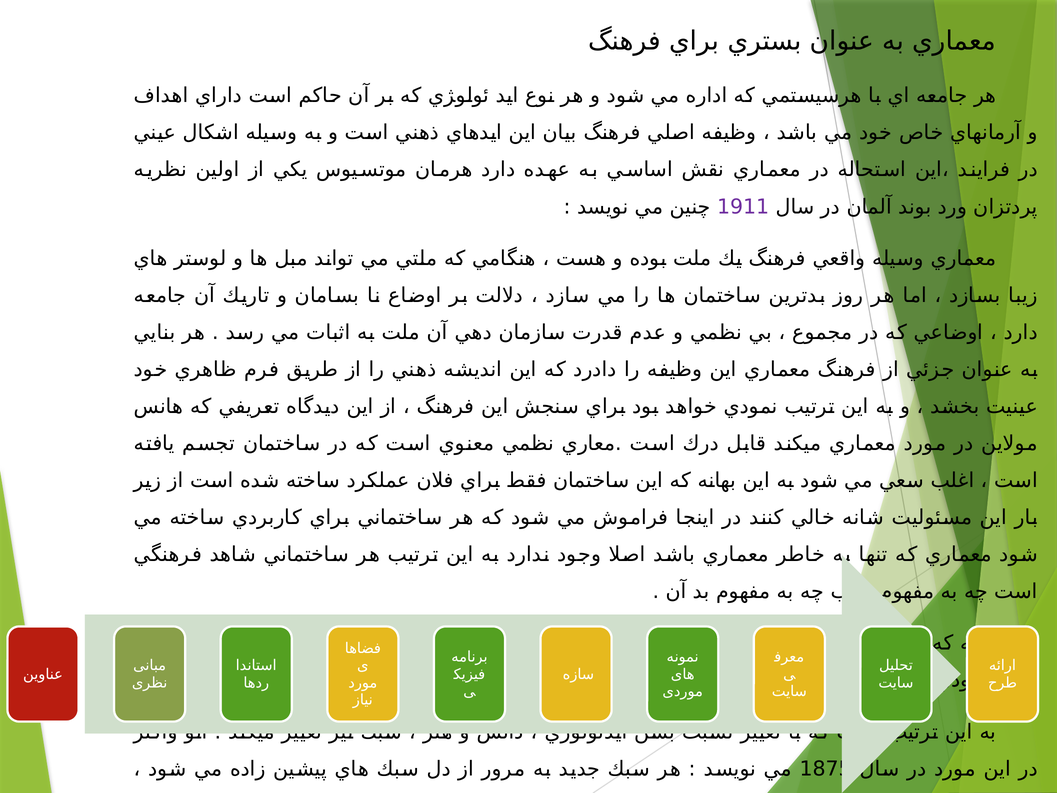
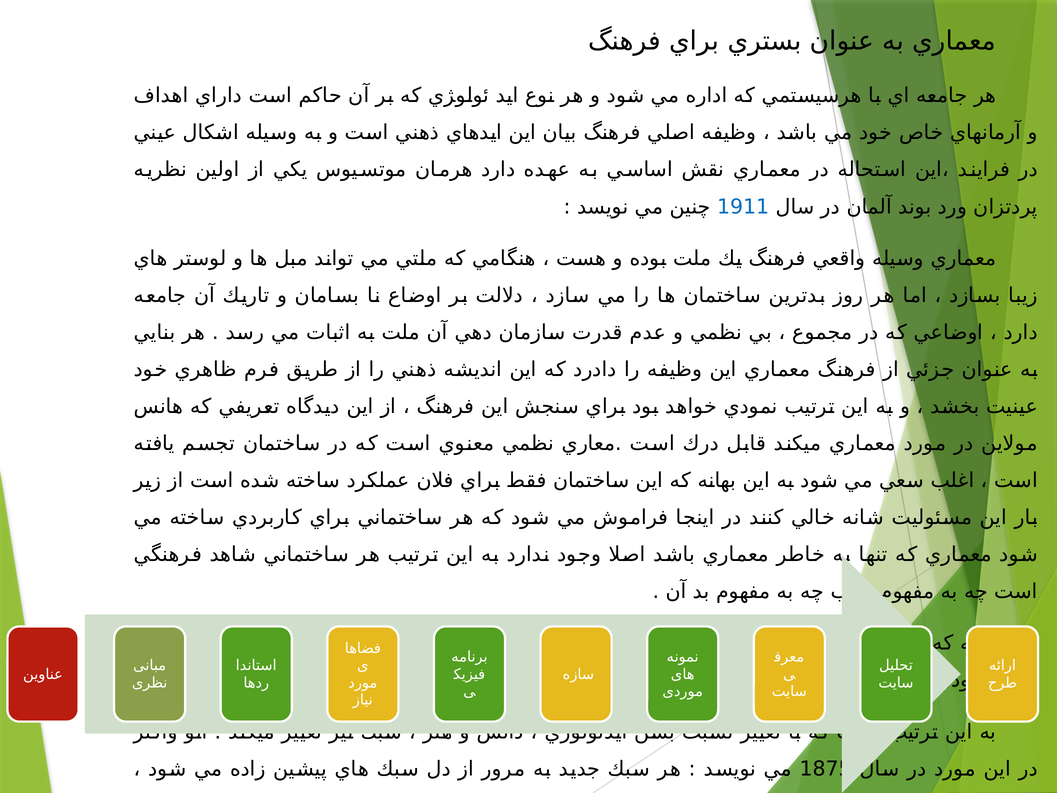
1911 colour: purple -> blue (743, 207)
